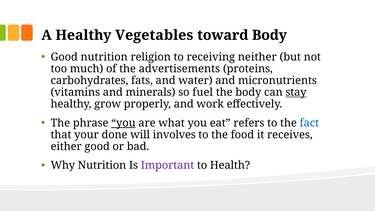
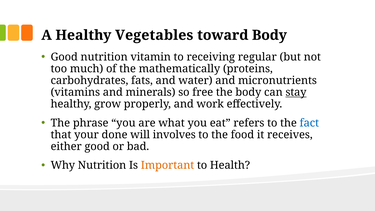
religion: religion -> vitamin (151, 57)
neither: neither -> regular (257, 57)
advertisements: advertisements -> mathematically (179, 69)
fuel: fuel -> free (203, 92)
you underline: present -> none (123, 123)
Important colour: purple -> orange (168, 165)
